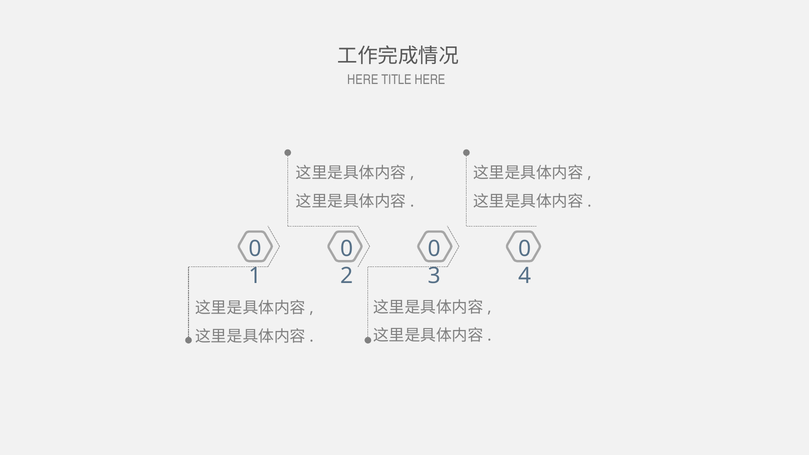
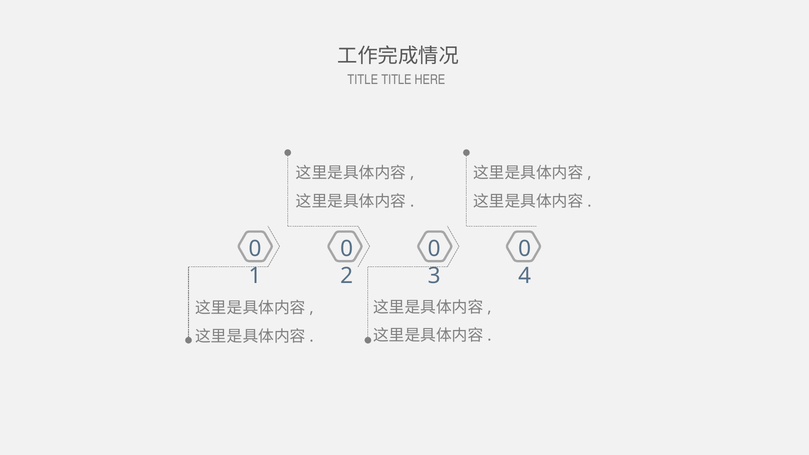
HERE: HERE -> TITLE (363, 80)
